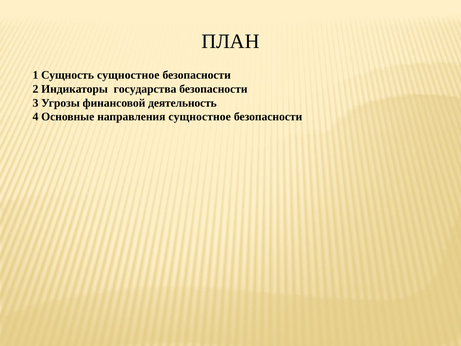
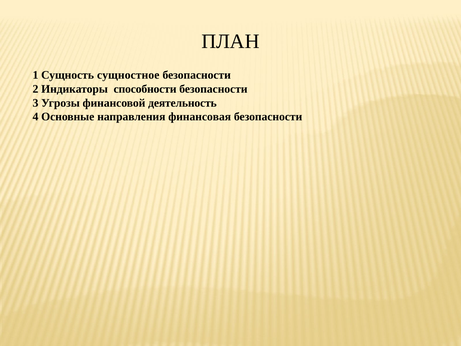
государства: государства -> способности (145, 89)
направления сущностное: сущностное -> финансовая (200, 117)
